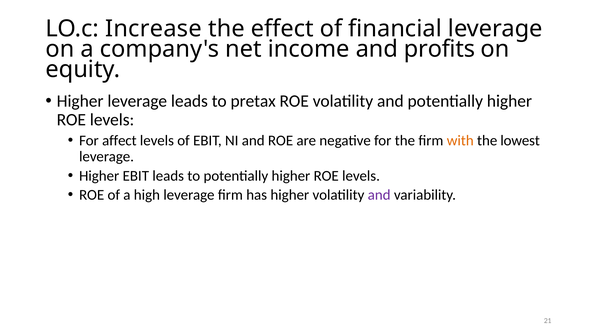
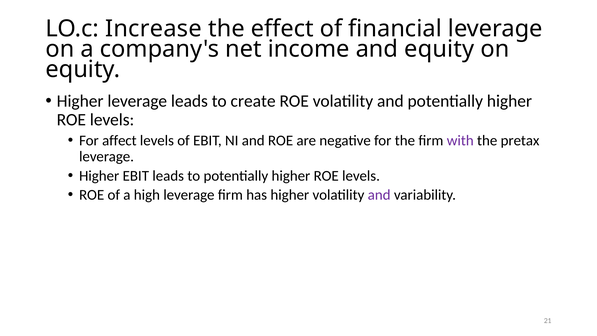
and profits: profits -> equity (439, 49)
pretax: pretax -> create (253, 101)
with colour: orange -> purple (460, 140)
lowest: lowest -> pretax (520, 140)
